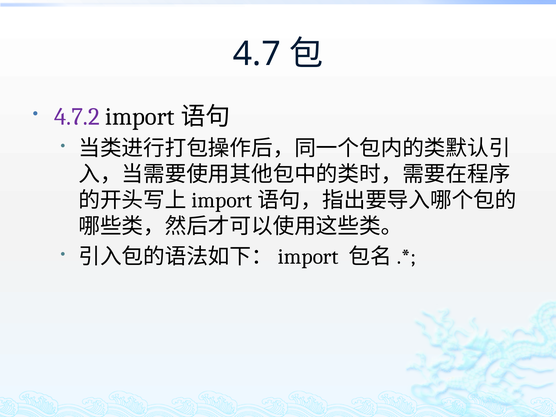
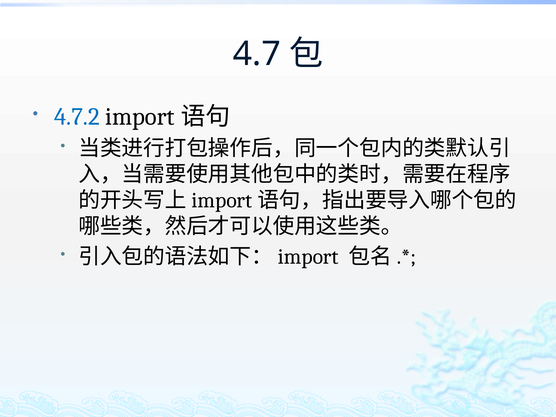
4.7.2 colour: purple -> blue (77, 117)
